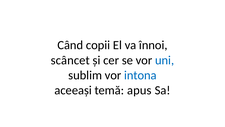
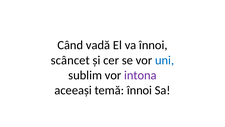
copii: copii -> vadă (98, 45)
intona colour: blue -> purple (140, 75)
temă apus: apus -> înnoi (139, 90)
